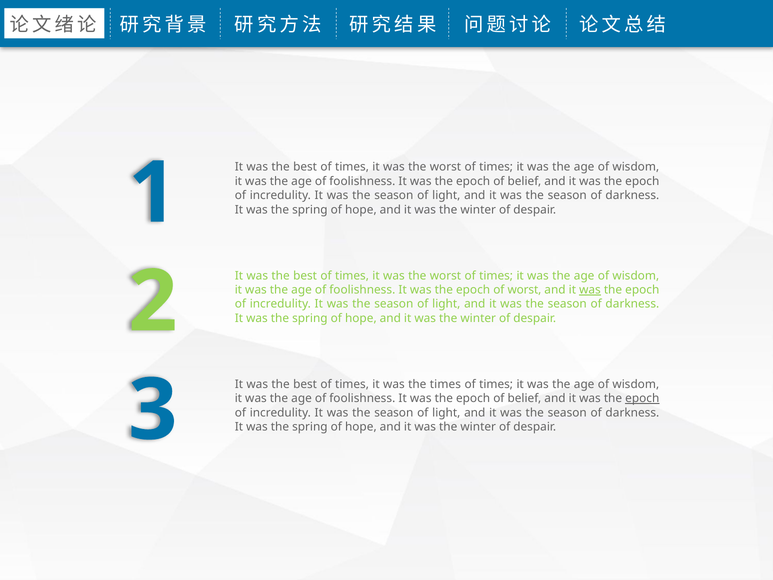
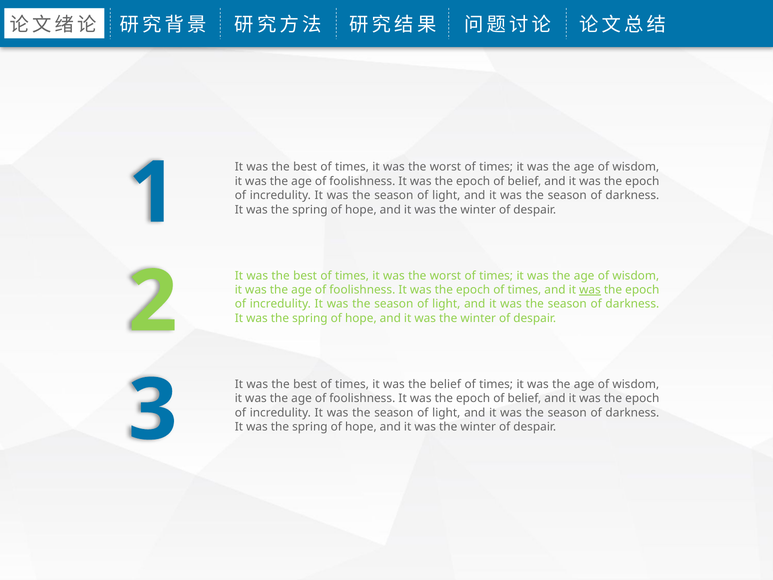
epoch of worst: worst -> times (524, 290)
the times: times -> belief (445, 384)
epoch underline: present -> none (642, 398)
